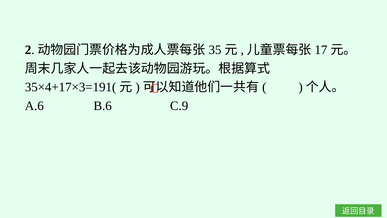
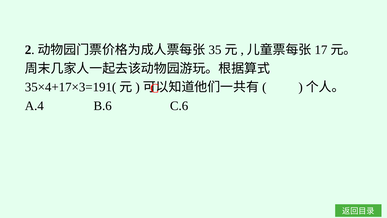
A.6: A.6 -> A.4 (34, 106)
C.9: C.9 -> C.6 (179, 106)
